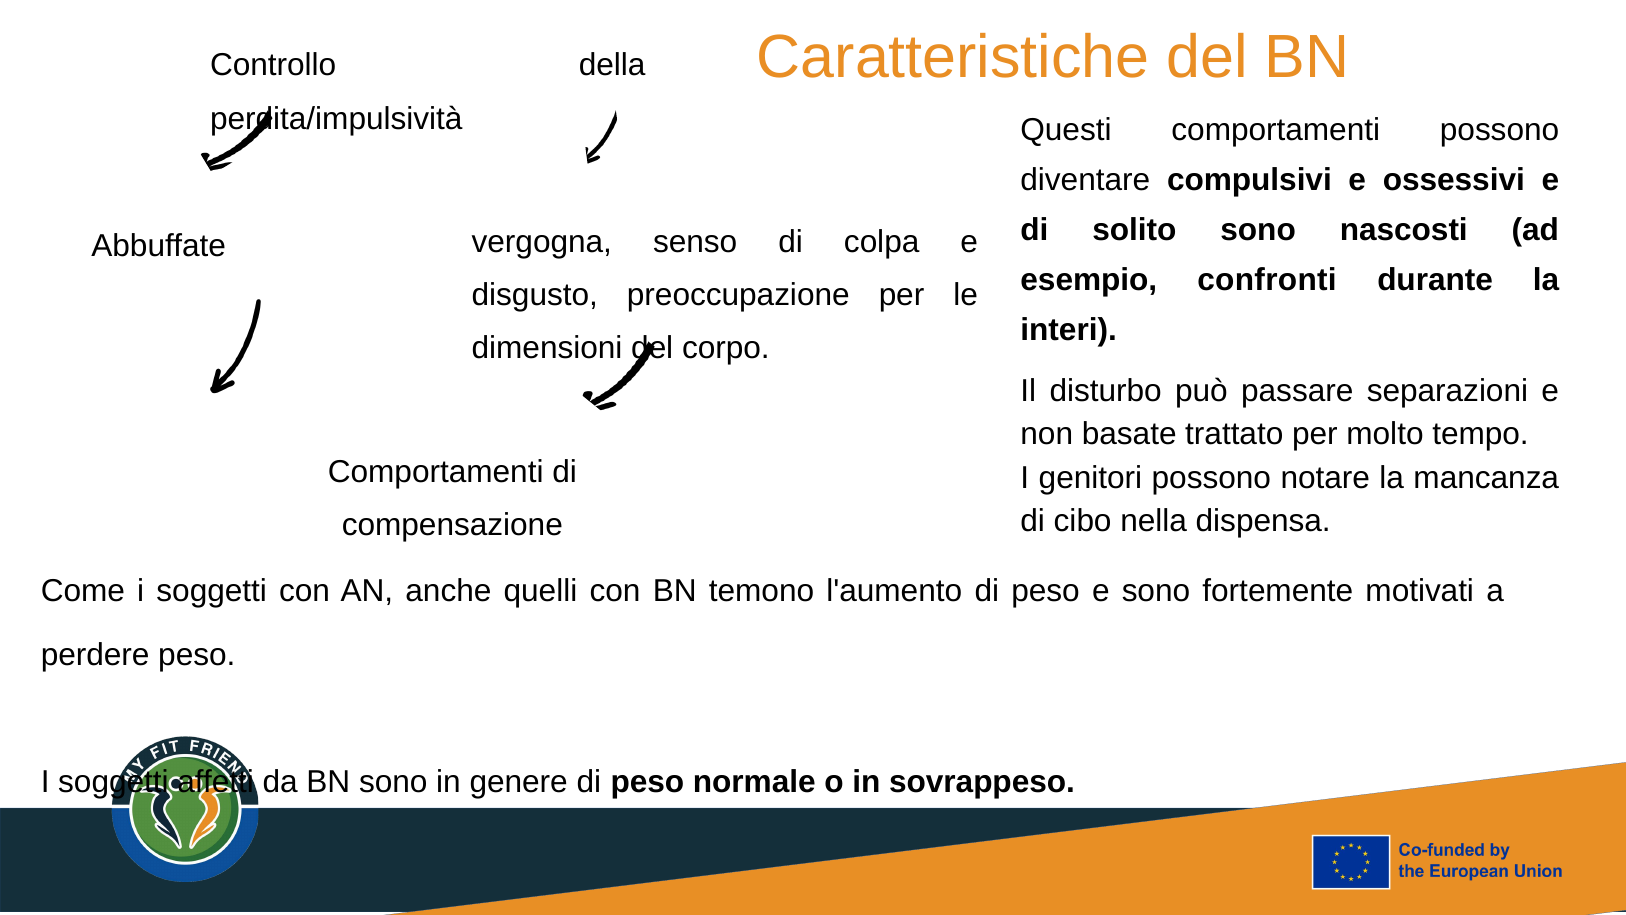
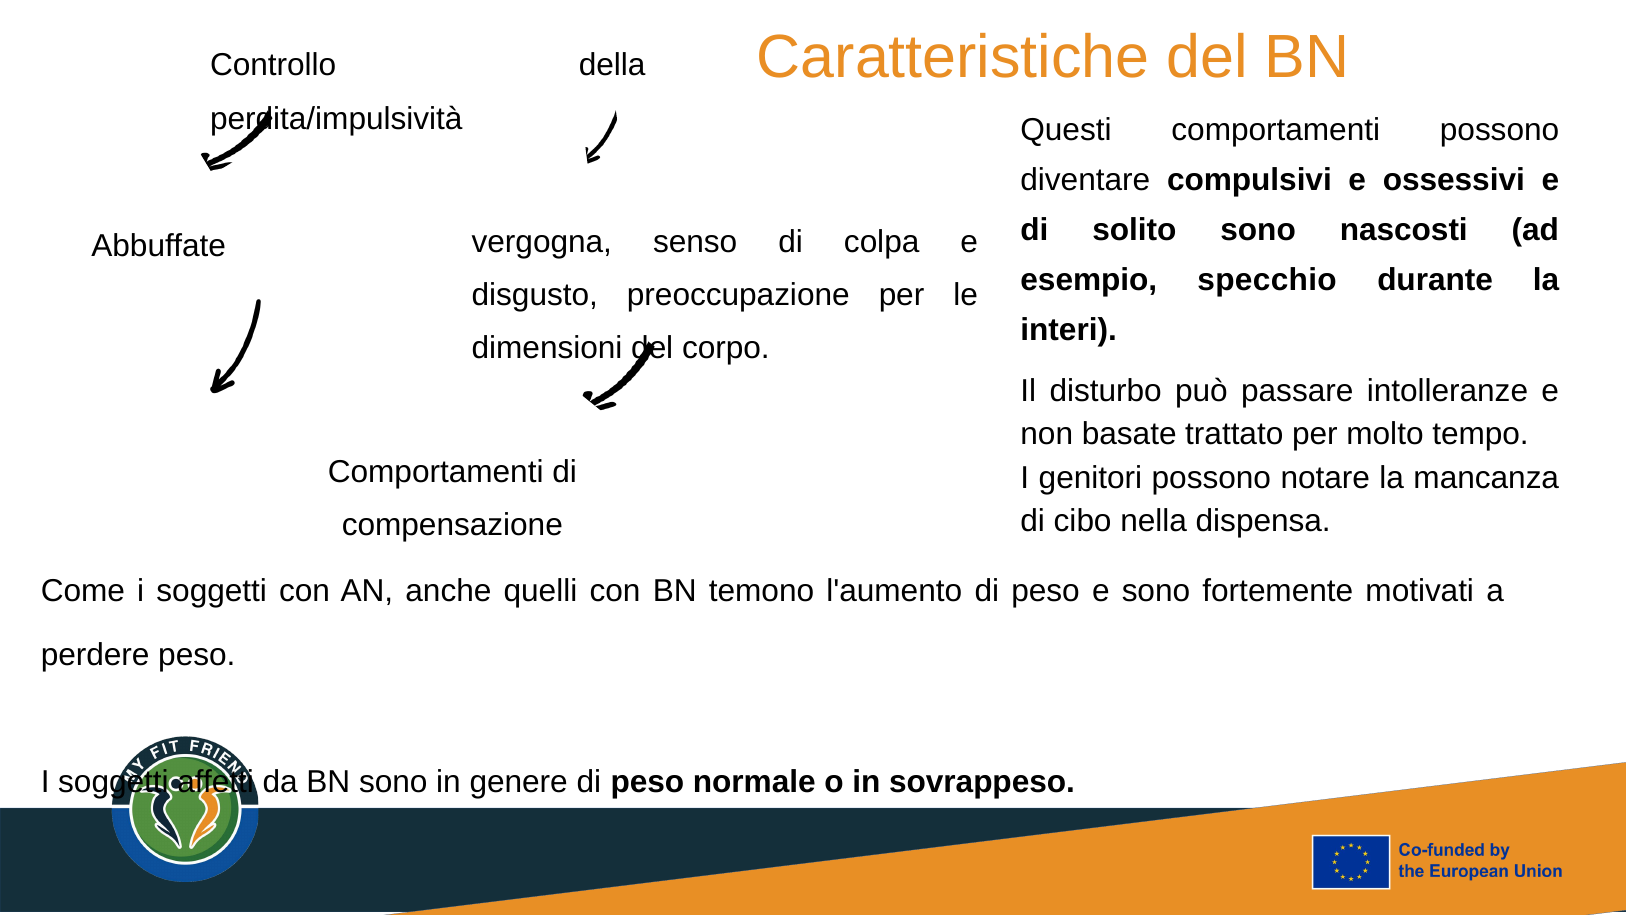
confronti: confronti -> specchio (1267, 280)
separazioni: separazioni -> intolleranze (1447, 391)
